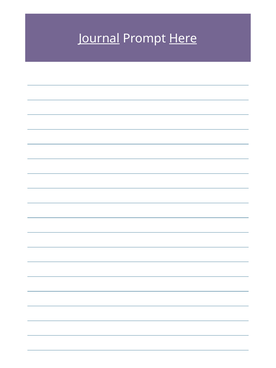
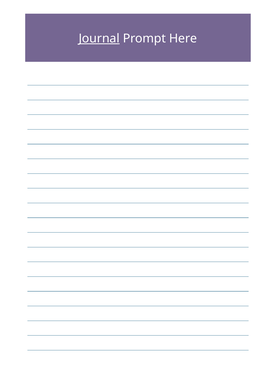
Here underline: present -> none (183, 38)
